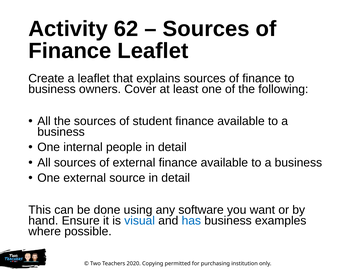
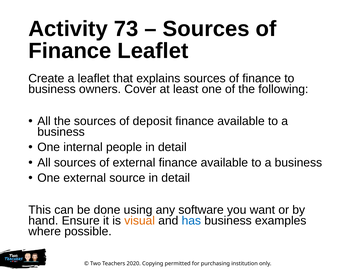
62: 62 -> 73 (126, 29)
student: student -> deposit (152, 121)
visual colour: blue -> orange (140, 221)
